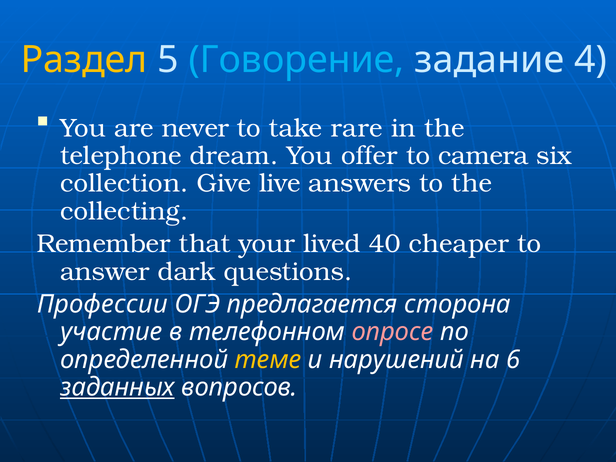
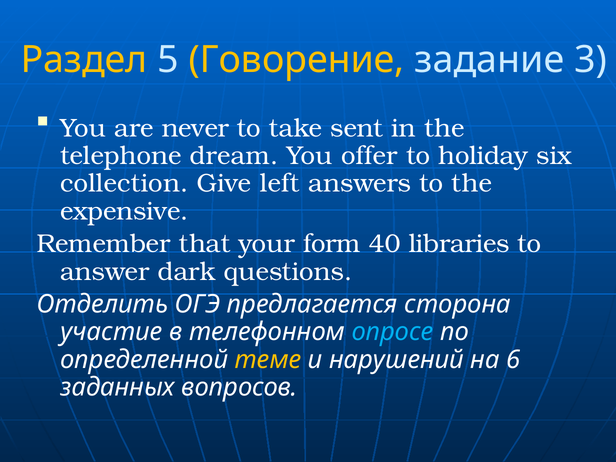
Говорение colour: light blue -> yellow (297, 60)
4: 4 -> 3 (591, 60)
rare: rare -> sent (357, 128)
camera: camera -> holiday (483, 156)
live: live -> left (280, 184)
collecting: collecting -> expensive (124, 211)
lived: lived -> form (332, 244)
cheaper: cheaper -> libraries (459, 244)
Профессии: Профессии -> Отделить (103, 304)
опросе colour: pink -> light blue (393, 332)
заданных underline: present -> none (117, 387)
